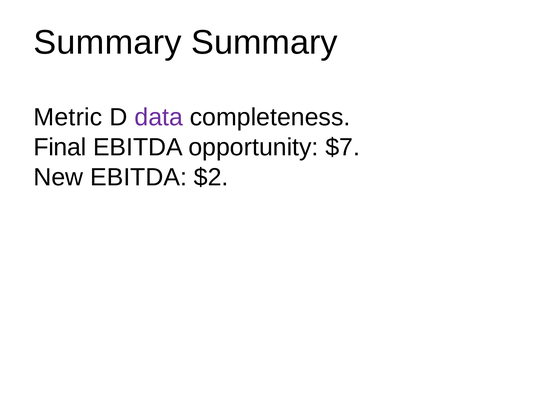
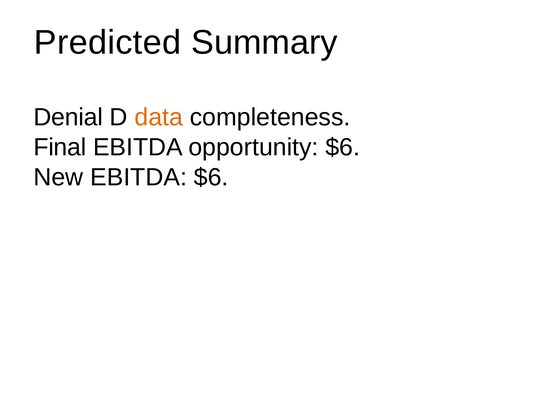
Summary: Summary -> Predicted (108, 43)
Metric: Metric -> Denial (68, 117)
data colour: purple -> orange (159, 117)
opportunity $7: $7 -> $6 (343, 147)
EBITDA $2: $2 -> $6 (211, 177)
